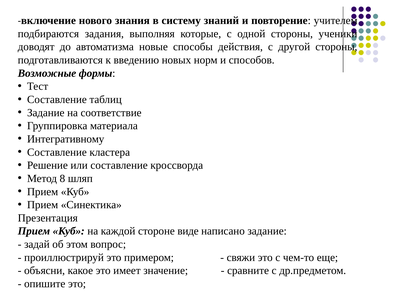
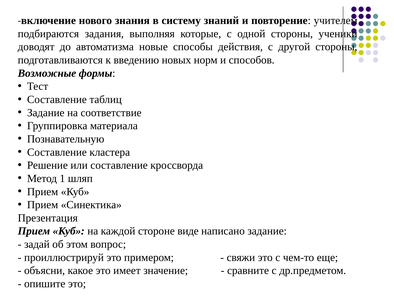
Интегративному: Интегративному -> Познавательную (66, 139)
8: 8 -> 1 (62, 178)
